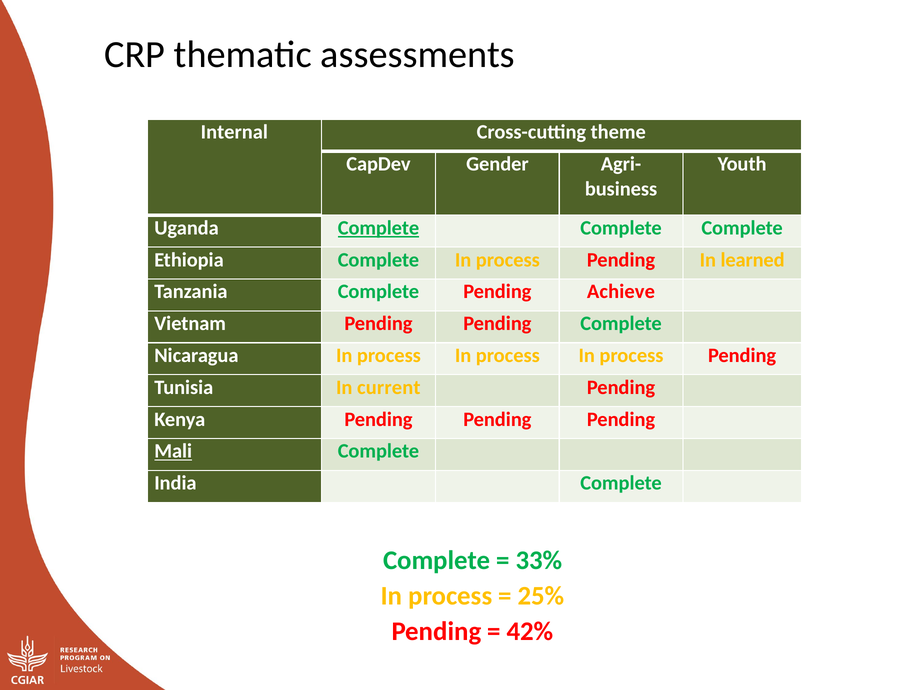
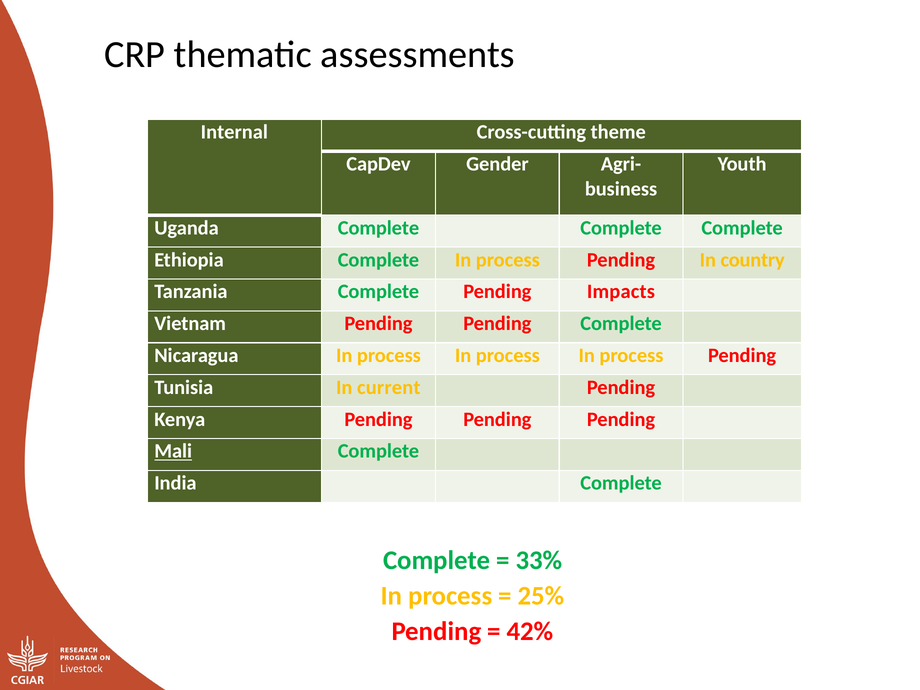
Complete underline: present -> none (378, 228)
learned: learned -> country (753, 260)
Achieve: Achieve -> Impacts (621, 292)
